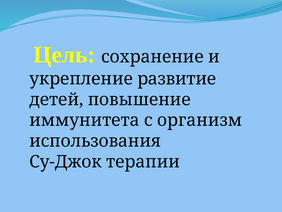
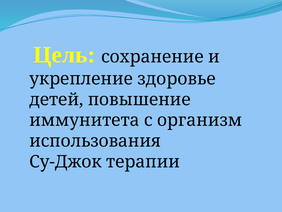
развитие: развитие -> здоровье (177, 79)
